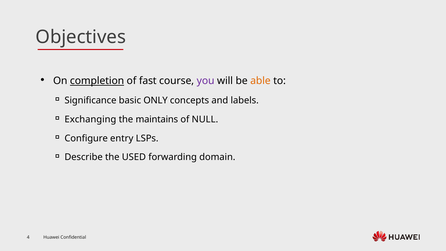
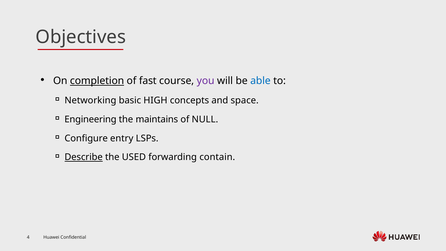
able colour: orange -> blue (260, 81)
Significance: Significance -> Networking (90, 100)
ONLY: ONLY -> HIGH (155, 100)
labels: labels -> space (245, 100)
Exchanging: Exchanging -> Engineering (91, 119)
Describe underline: none -> present (84, 157)
domain: domain -> contain (217, 157)
